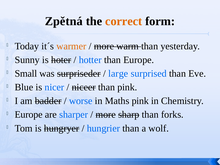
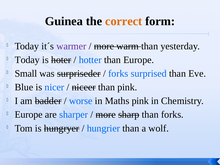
Zpětná: Zpětná -> Guinea (64, 21)
warmer colour: orange -> purple (71, 46)
Sunny: Sunny -> Today (27, 60)
large: large -> forks (118, 74)
